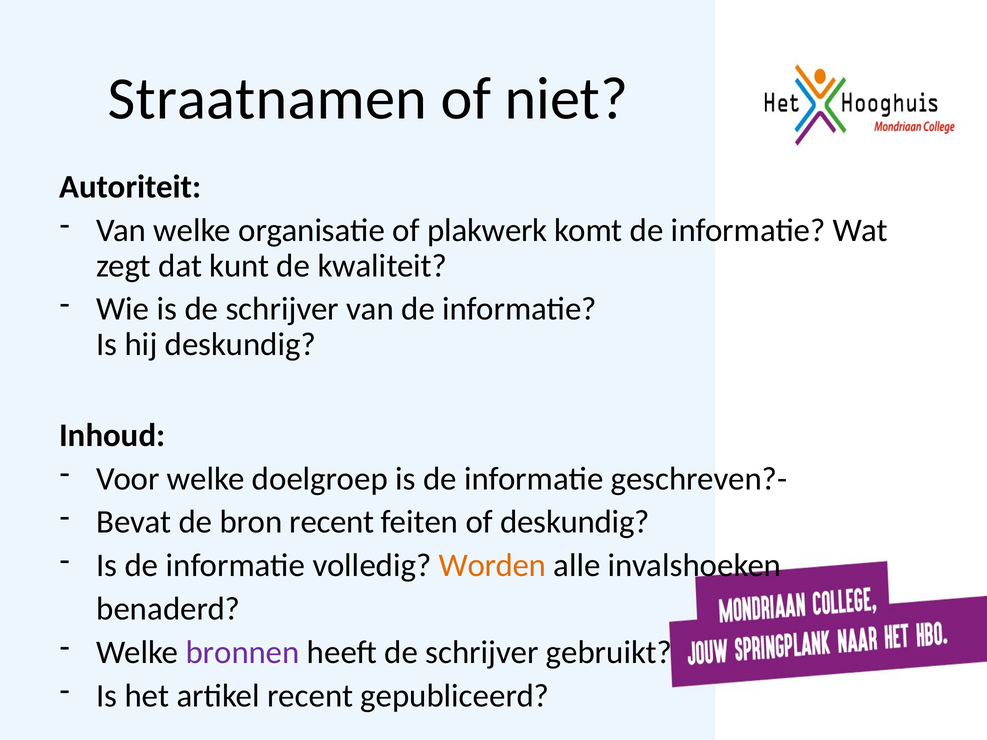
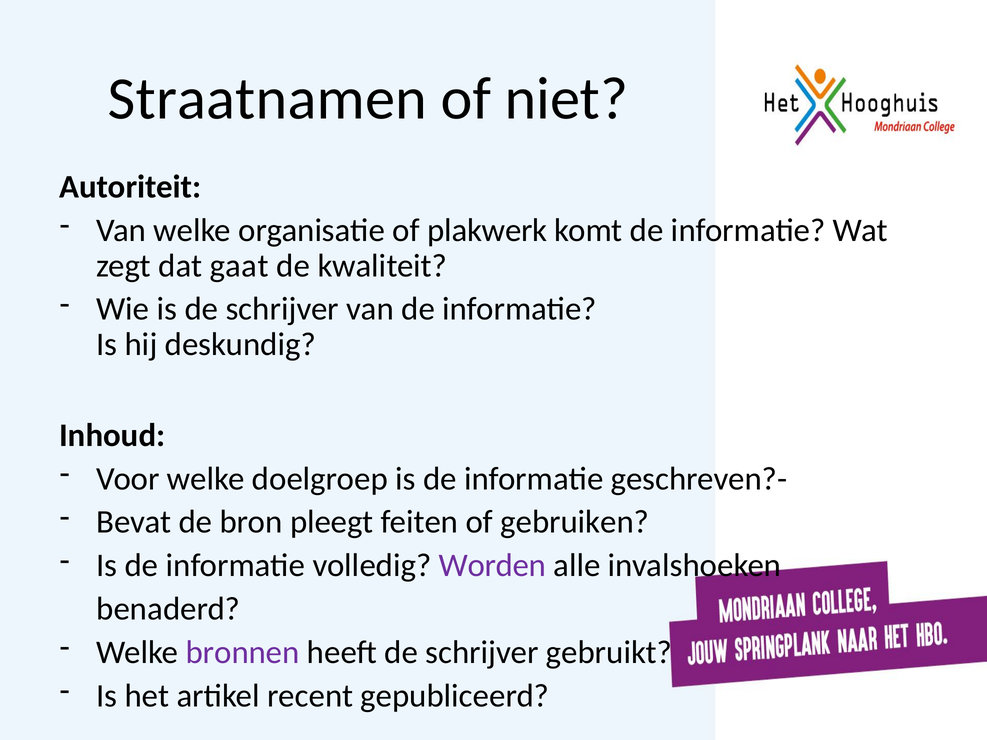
kunt: kunt -> gaat (239, 266)
bron recent: recent -> pleegt (332, 522)
of deskundig: deskundig -> gebruiken (575, 522)
Worden colour: orange -> purple (492, 566)
